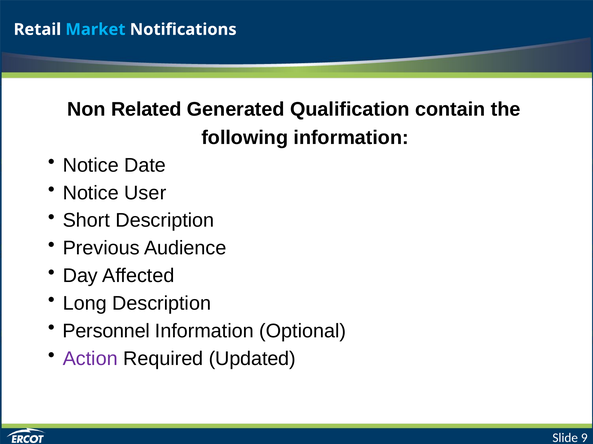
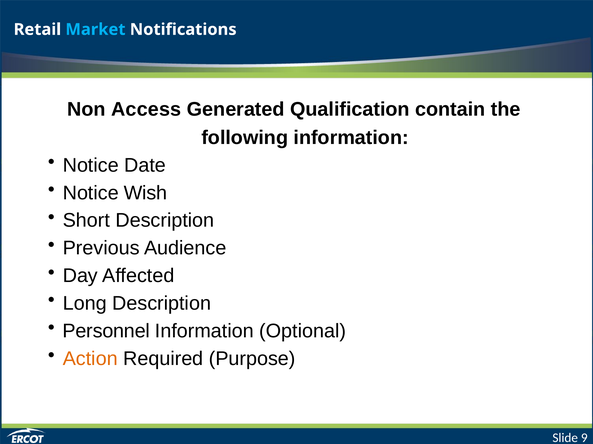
Related: Related -> Access (146, 109)
User: User -> Wish (145, 193)
Action colour: purple -> orange (90, 359)
Updated: Updated -> Purpose (252, 359)
